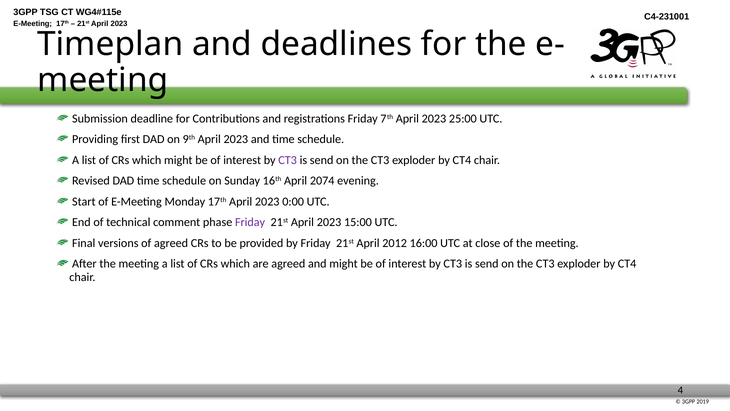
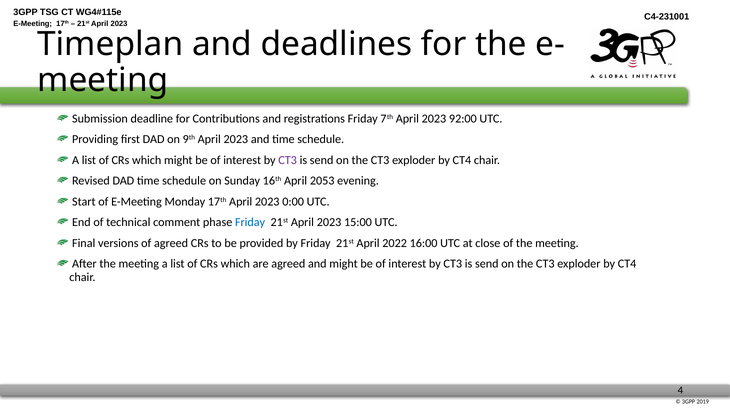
25:00: 25:00 -> 92:00 (463, 119)
2074: 2074 -> 2053 (322, 181)
Friday colour: purple -> blue (250, 222)
2012: 2012 -> 2022 (395, 243)
